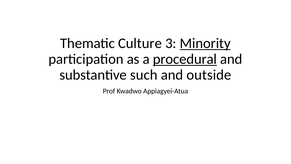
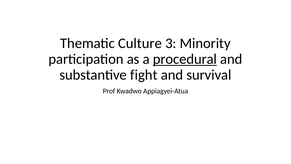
Minority underline: present -> none (205, 43)
such: such -> fight (144, 75)
outside: outside -> survival (209, 75)
